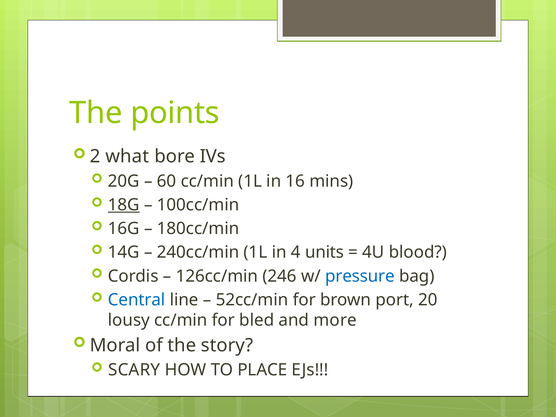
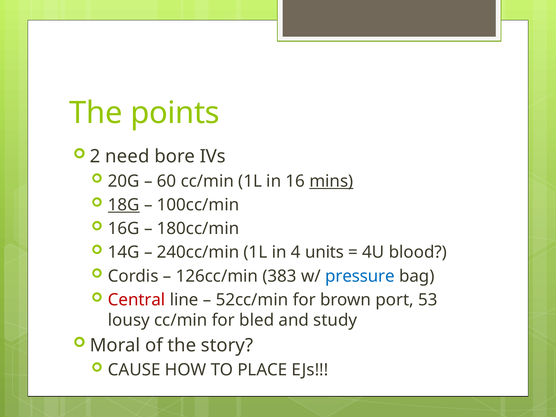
what: what -> need (127, 157)
mins underline: none -> present (331, 181)
246: 246 -> 383 (280, 276)
Central colour: blue -> red (137, 300)
20: 20 -> 53 (428, 300)
more: more -> study (335, 320)
SCARY: SCARY -> CAUSE (134, 370)
